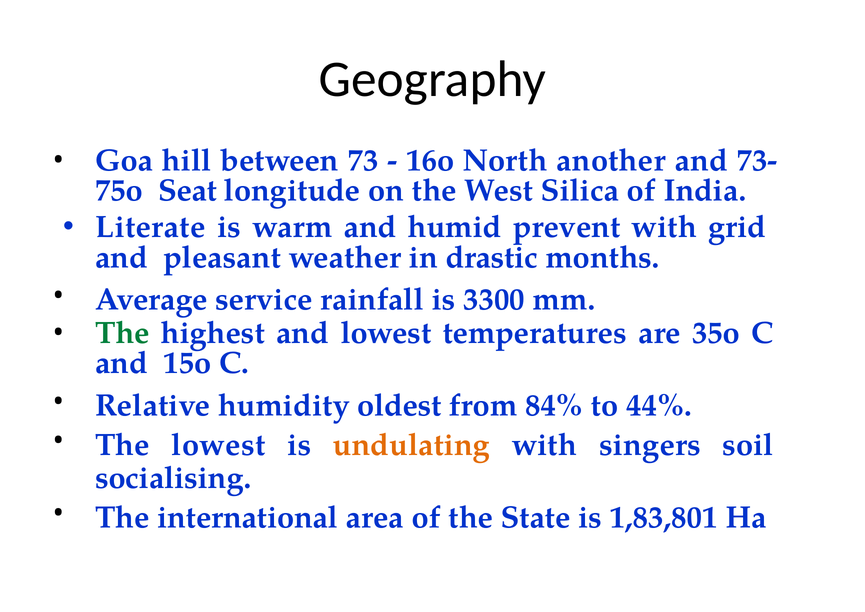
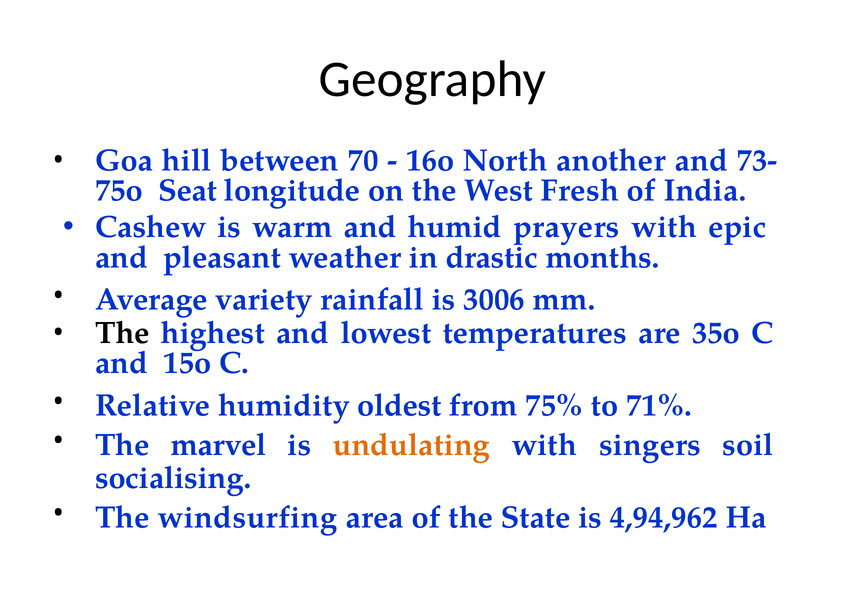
73: 73 -> 70 (363, 161)
Silica: Silica -> Fresh (580, 191)
Literate: Literate -> Cashew (151, 227)
prevent: prevent -> prayers (566, 227)
grid: grid -> epic (737, 227)
service: service -> variety (264, 300)
3300: 3300 -> 3006 (494, 300)
The colour: green -> black (122, 333)
84%: 84% -> 75% (554, 405)
44%: 44% -> 71% (659, 405)
The lowest: lowest -> marvel (219, 445)
international: international -> windsurfing (247, 517)
1,83,801: 1,83,801 -> 4,94,962 (664, 517)
